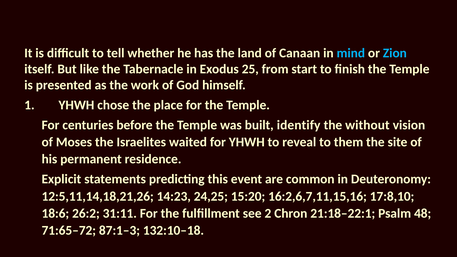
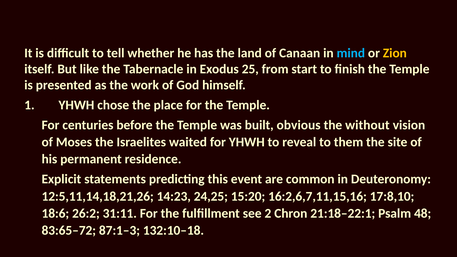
Zion colour: light blue -> yellow (395, 53)
identify: identify -> obvious (299, 125)
71:65–72: 71:65–72 -> 83:65–72 (69, 231)
